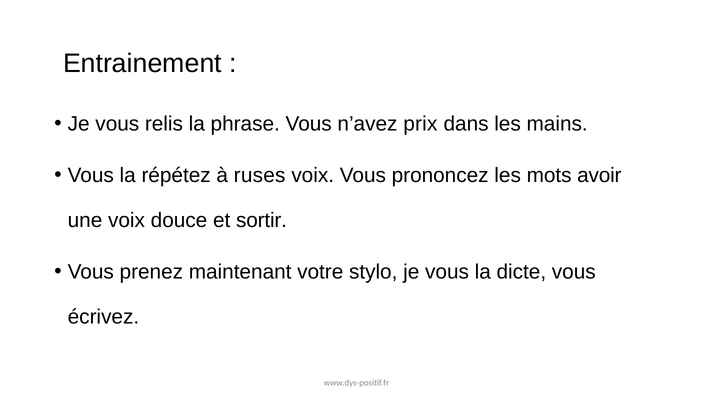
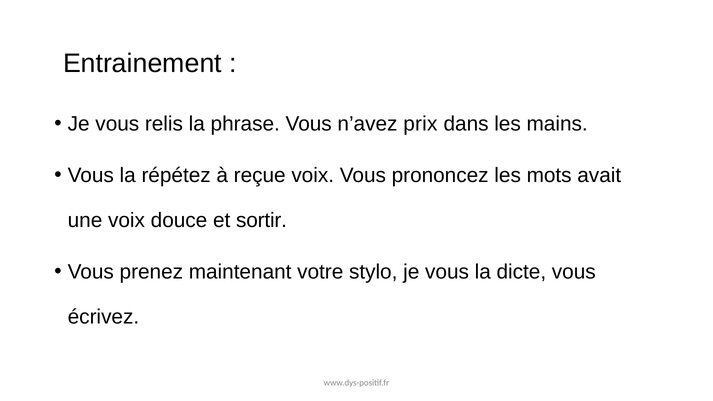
ruses: ruses -> reçue (260, 175)
avoir: avoir -> avait (599, 175)
